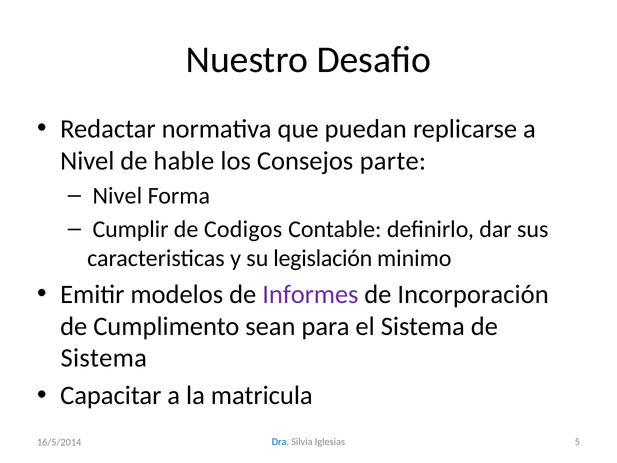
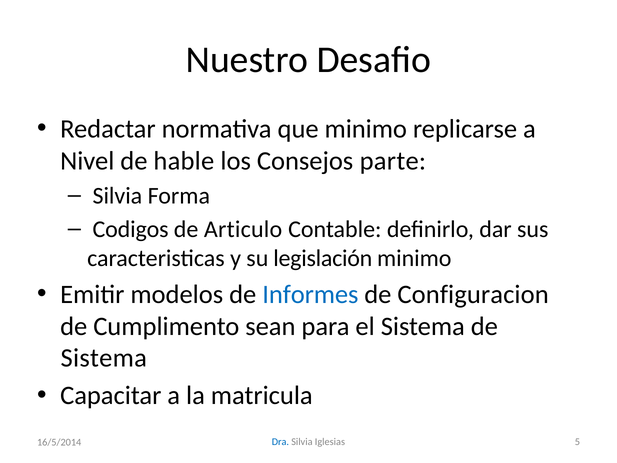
que puedan: puedan -> minimo (366, 129)
Nivel: Nivel -> Silvia (117, 196)
Cumplir: Cumplir -> Codigos (131, 229)
Codigos: Codigos -> Articulo (243, 229)
Informes colour: purple -> blue (310, 294)
Incorporación: Incorporación -> Configuracion (473, 294)
